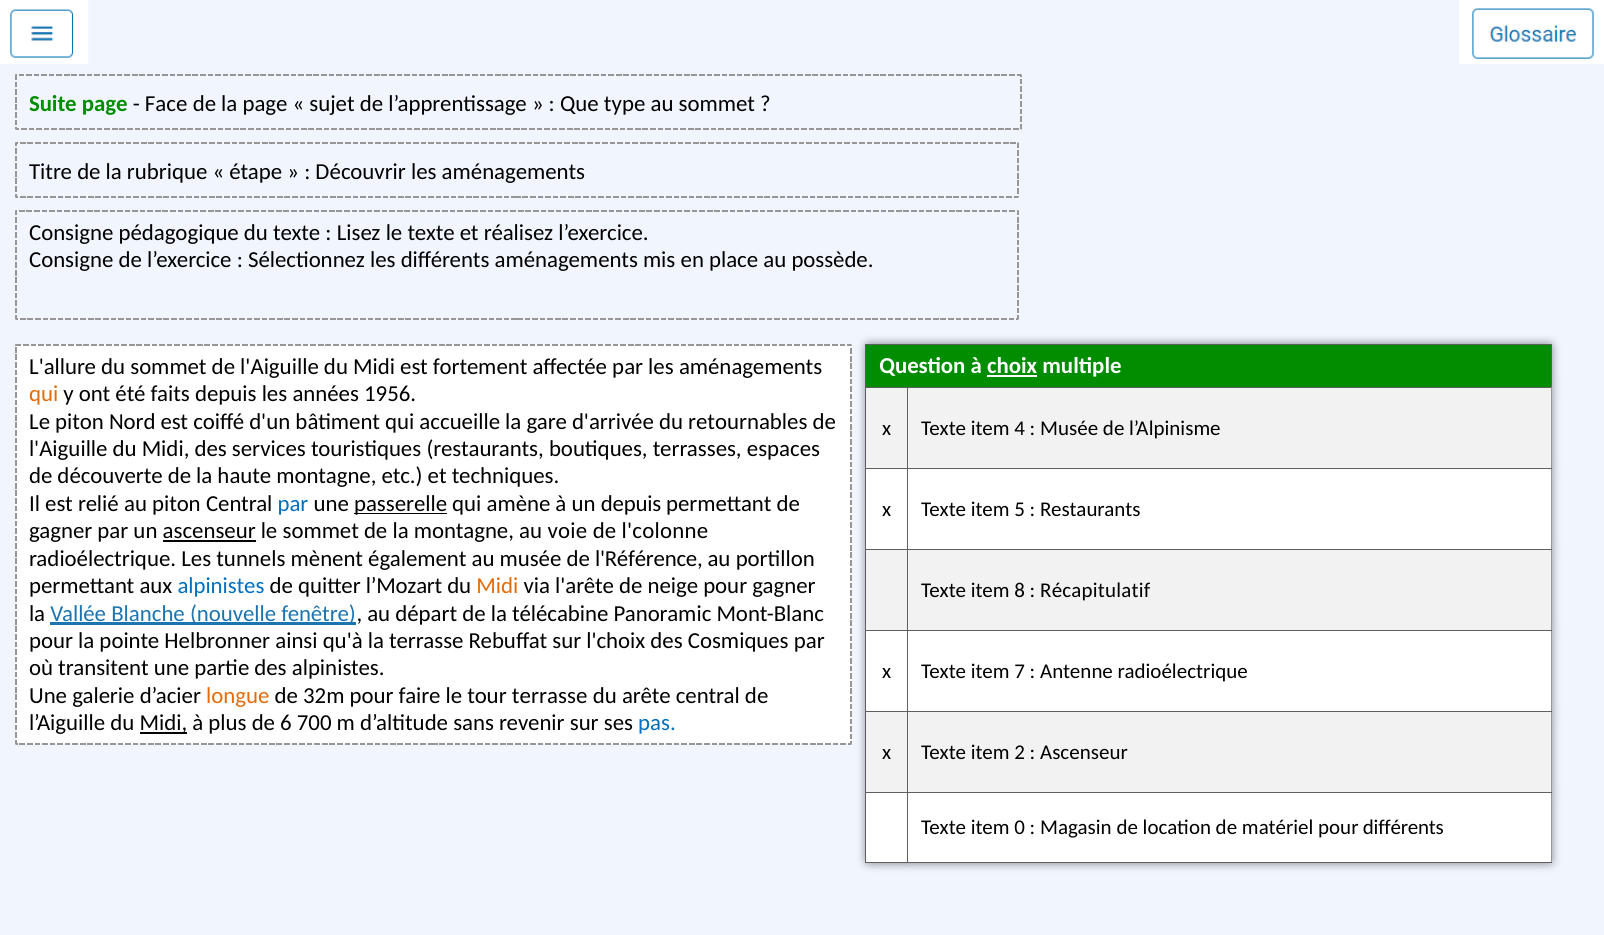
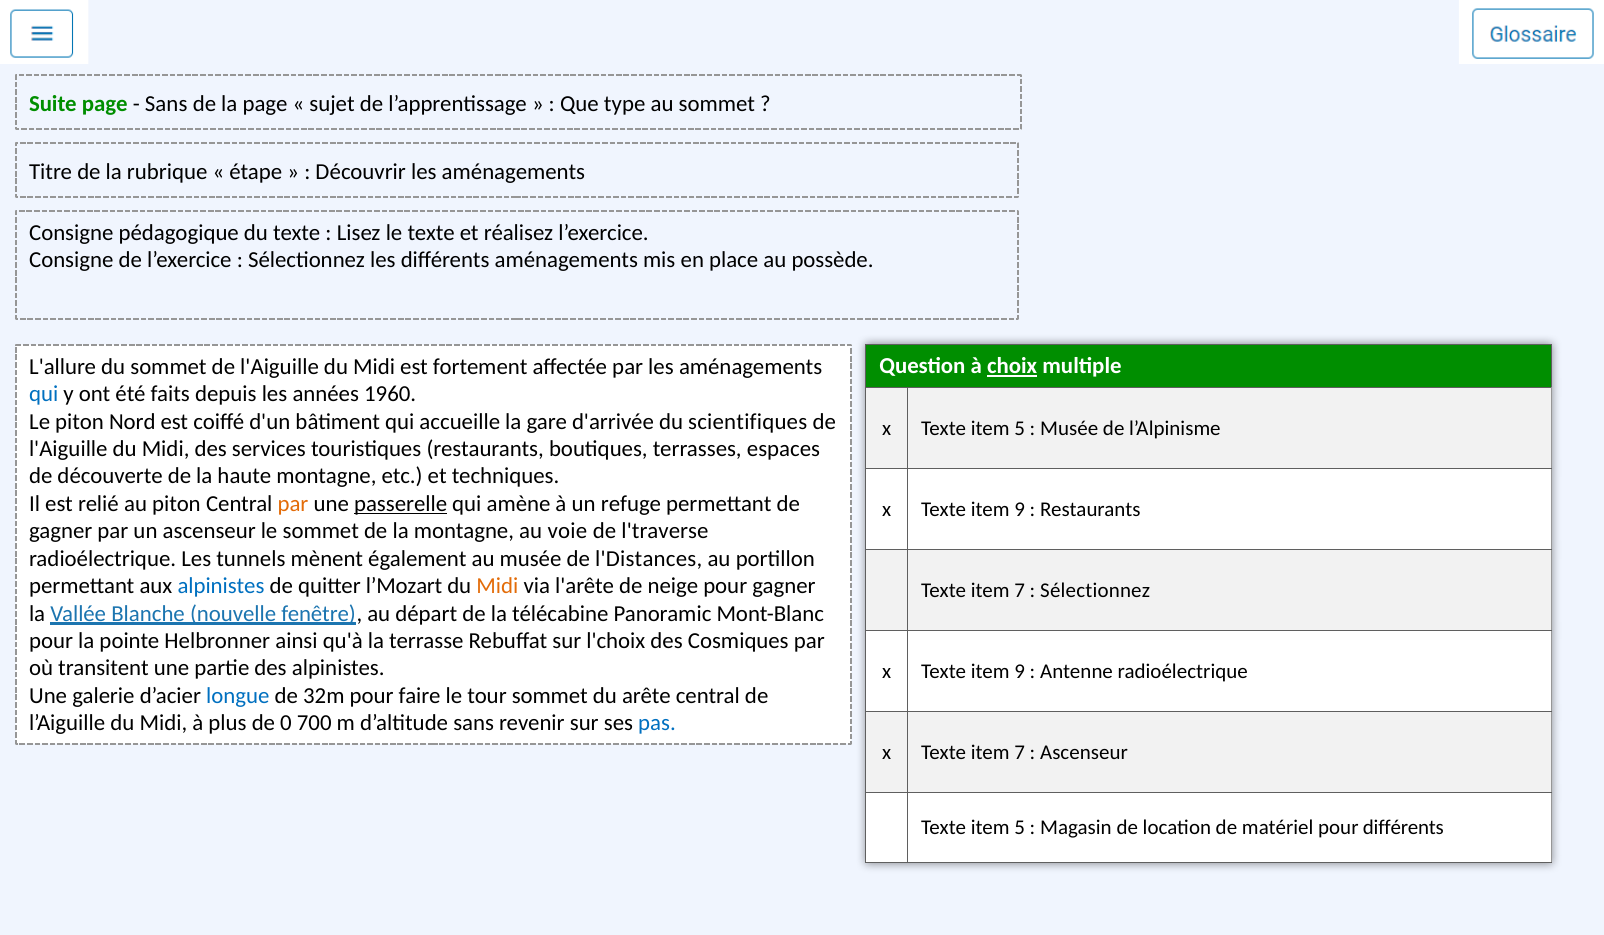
Face: Face -> Sans (166, 104)
qui colour: orange -> blue (44, 394)
1956: 1956 -> 1960 (390, 394)
retournables: retournables -> scientifiques (748, 422)
x Texte item 4: 4 -> 5 (1020, 428)
par colour: blue -> orange (293, 504)
un depuis: depuis -> refuge (631, 504)
5: 5 -> 9 (1020, 509)
ascenseur underline: present -> none (209, 532)
l'colonne: l'colonne -> l'traverse (665, 532)
l'Référence: l'Référence -> l'Distances (649, 559)
8: 8 -> 7 (1020, 590)
Récapitulatif: Récapitulatif -> Sélectionnez (1095, 590)
7: 7 -> 9 (1020, 671)
longue colour: orange -> blue (238, 696)
tour terrasse: terrasse -> sommet (550, 696)
Midi underline: present -> none (163, 724)
6: 6 -> 0 (286, 724)
x Texte item 2: 2 -> 7 (1020, 753)
0: 0 -> 5 (1020, 828)
